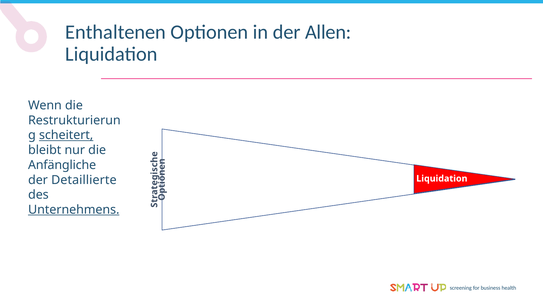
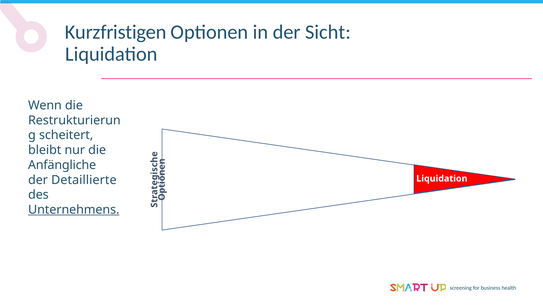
Enthaltenen: Enthaltenen -> Kurzfristigen (116, 32)
Allen: Allen -> Sicht (328, 32)
scheitert underline: present -> none (66, 135)
